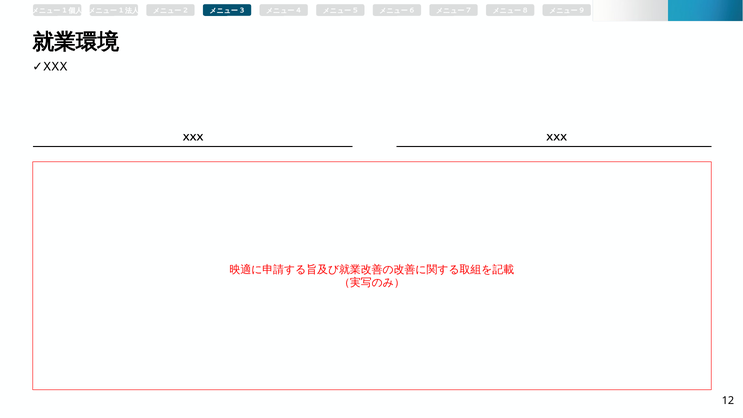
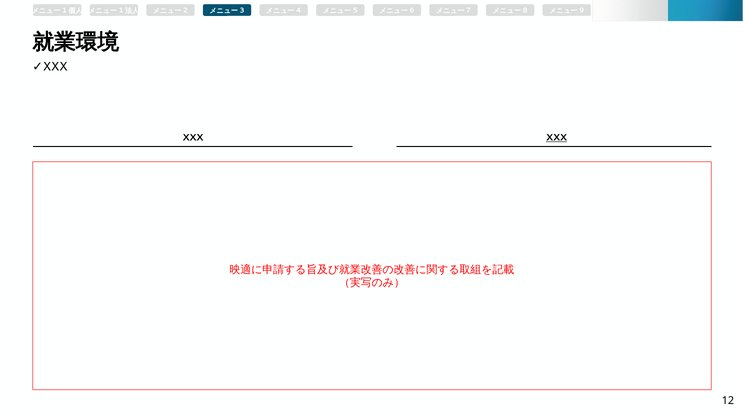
XXX underline: none -> present (556, 138)
